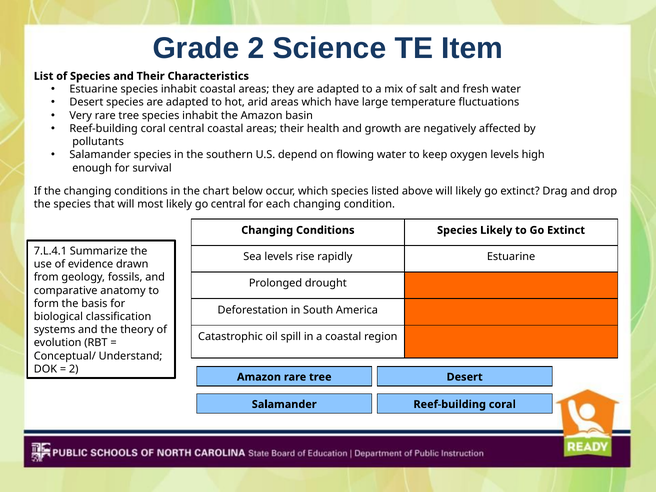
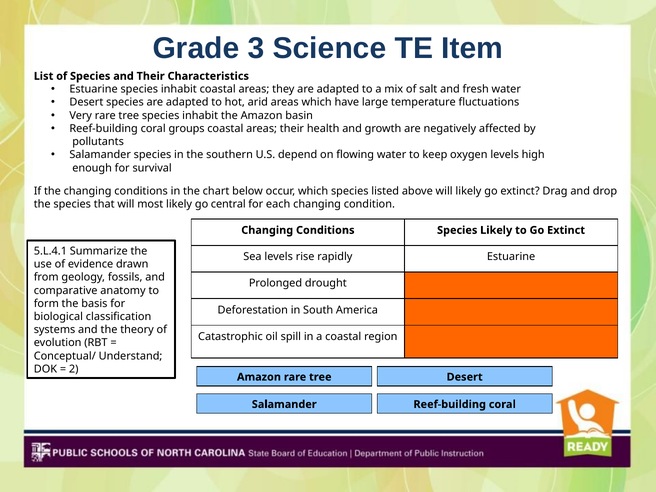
Grade 2: 2 -> 3 (256, 49)
coral central: central -> groups (187, 129)
7.L.4.1: 7.L.4.1 -> 5.L.4.1 (50, 251)
